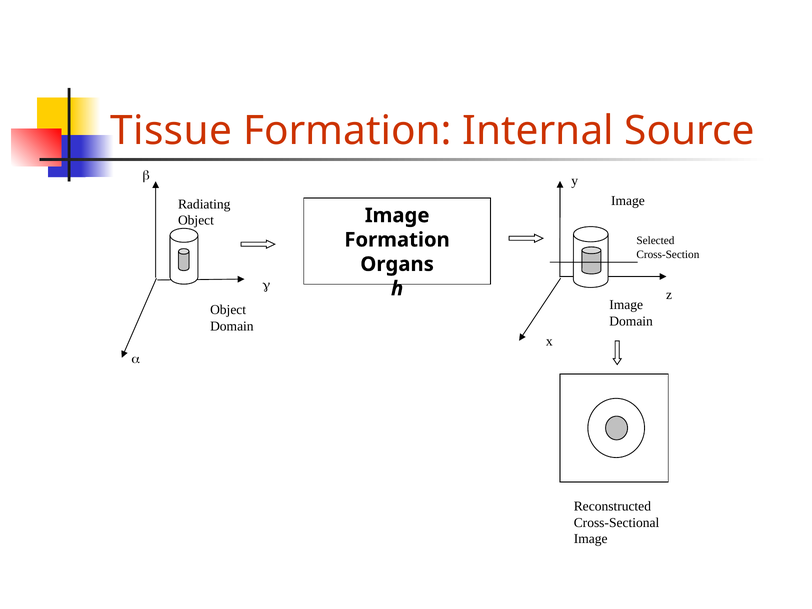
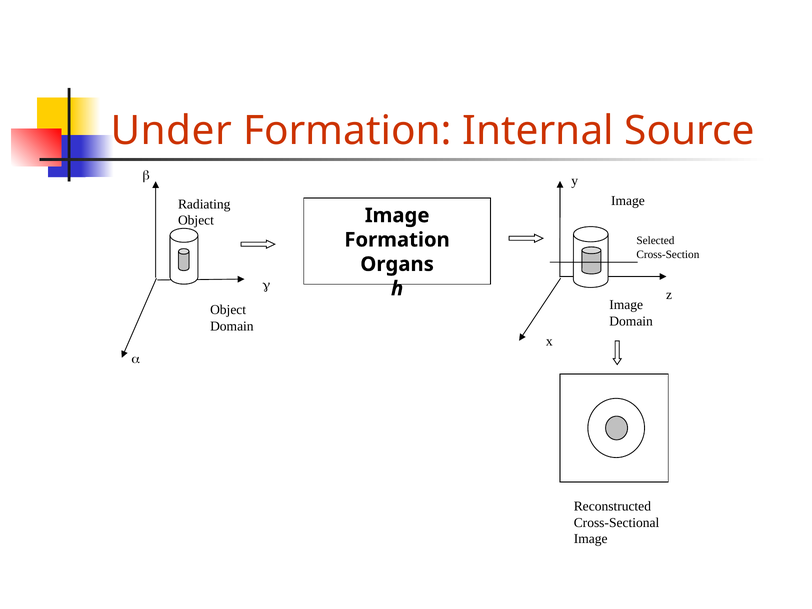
Tissue: Tissue -> Under (171, 131)
